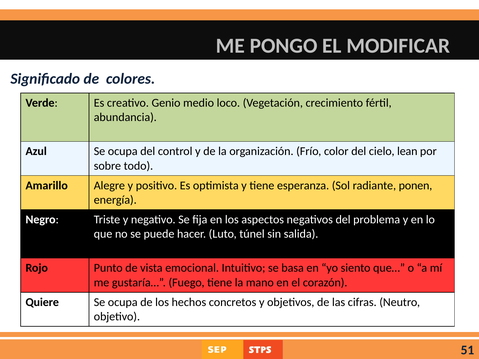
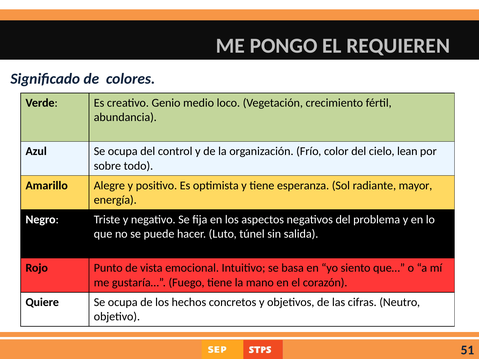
MODIFICAR: MODIFICAR -> REQUIEREN (398, 46)
ponen: ponen -> mayor (415, 186)
